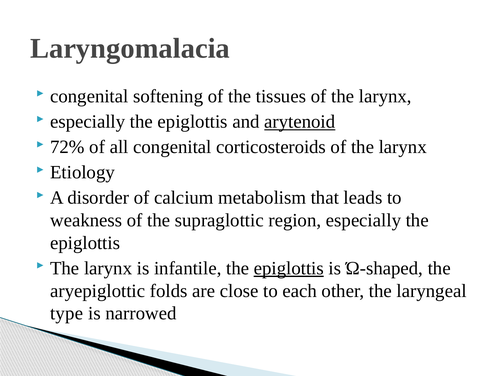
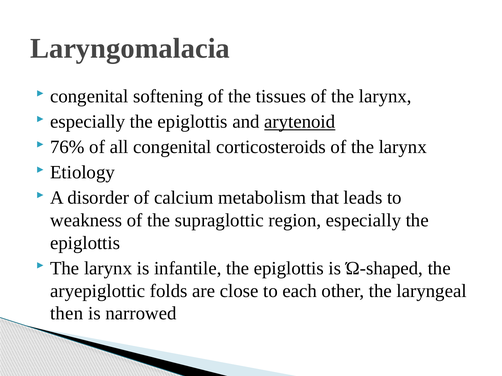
72%: 72% -> 76% (67, 147)
epiglottis underline: present -> none (289, 269)
type: type -> then (67, 314)
